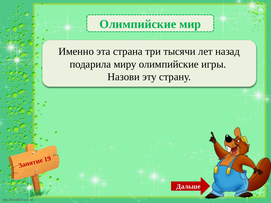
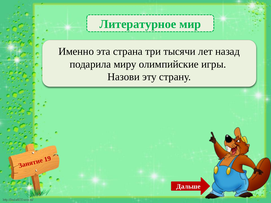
Олимпийские: Олимпийские -> Литературное (138, 24)
